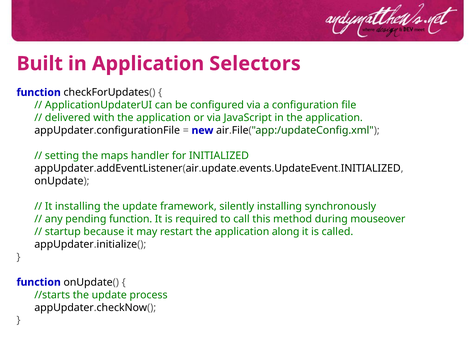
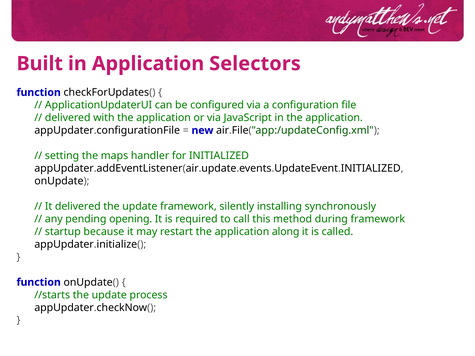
It installing: installing -> delivered (78, 206)
pending function: function -> opening (131, 219)
during mouseover: mouseover -> framework (378, 219)
